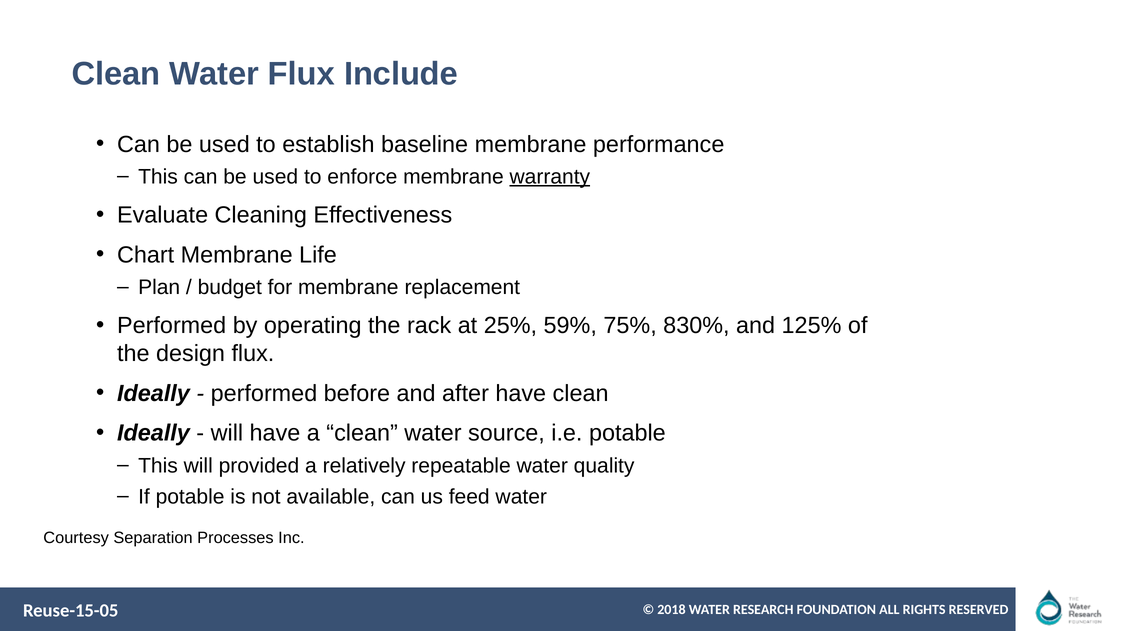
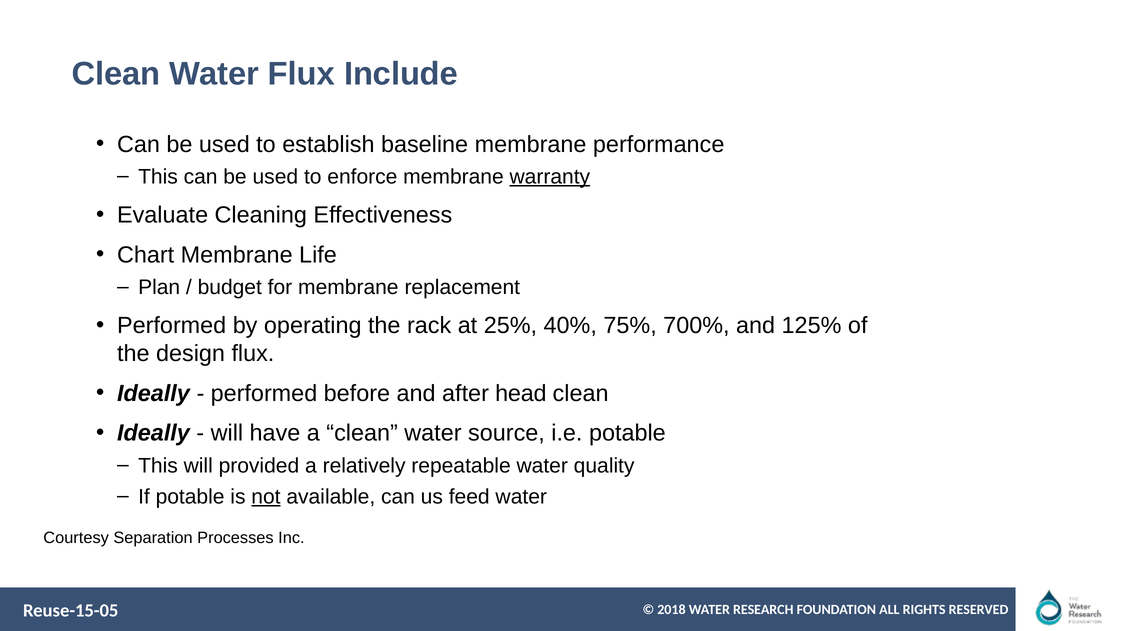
59%: 59% -> 40% (570, 326)
830%: 830% -> 700% (696, 326)
after have: have -> head (521, 394)
not underline: none -> present (266, 497)
